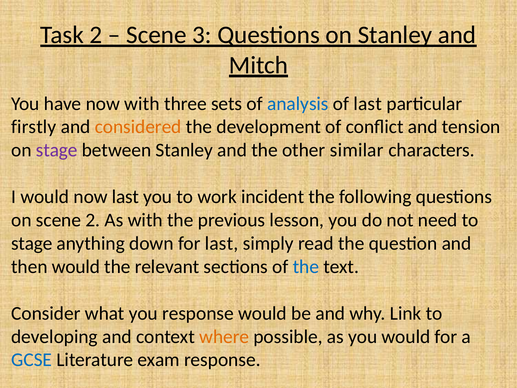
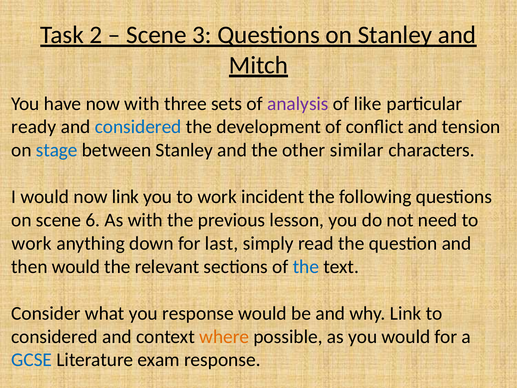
analysis colour: blue -> purple (298, 104)
of last: last -> like (368, 104)
firstly: firstly -> ready (34, 127)
considered colour: orange -> blue (138, 127)
stage colour: purple -> blue (57, 150)
now last: last -> link (125, 197)
scene 2: 2 -> 6 (93, 220)
stage: stage -> work (32, 243)
developing: developing -> considered (54, 336)
